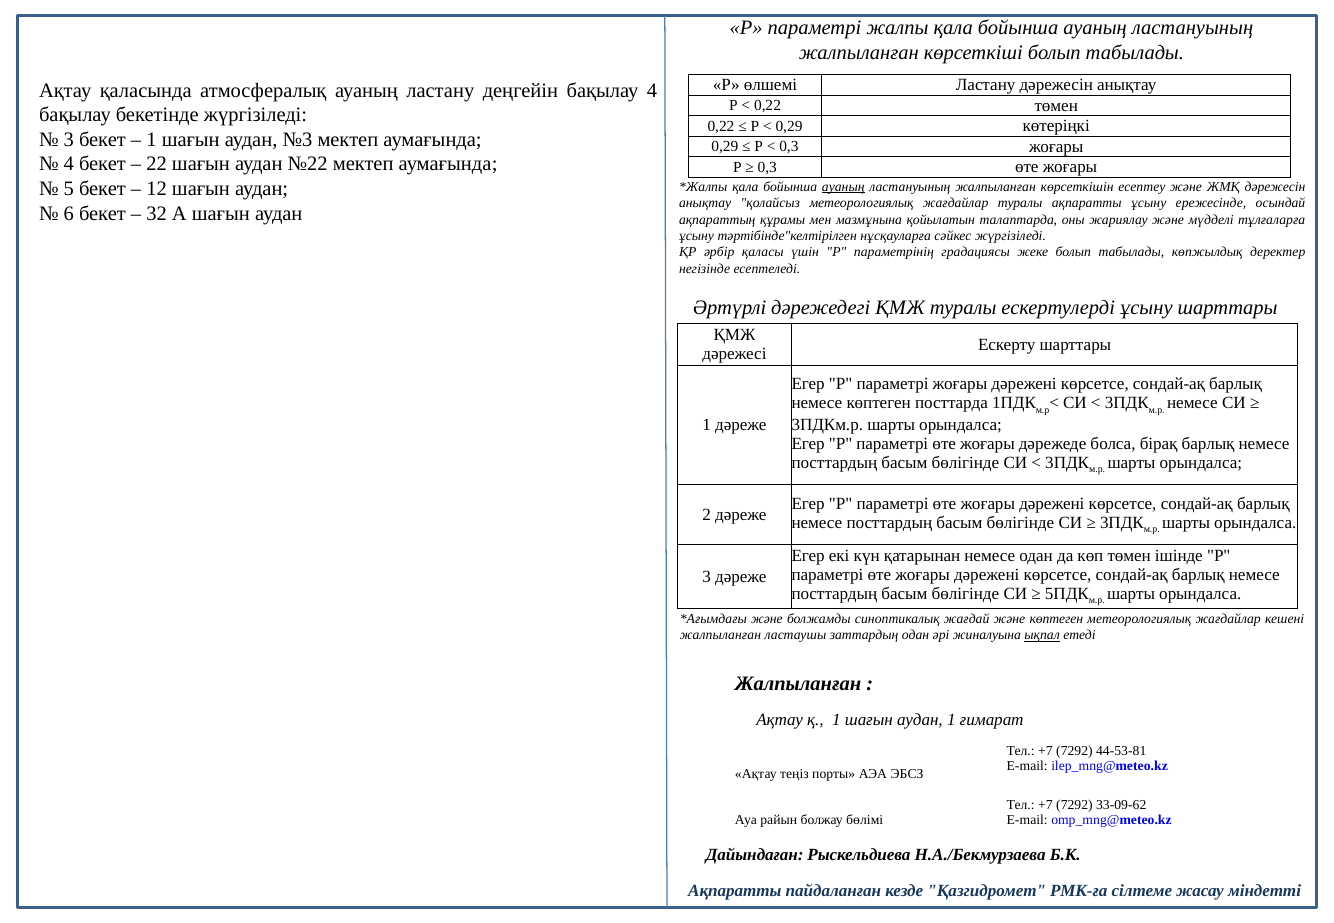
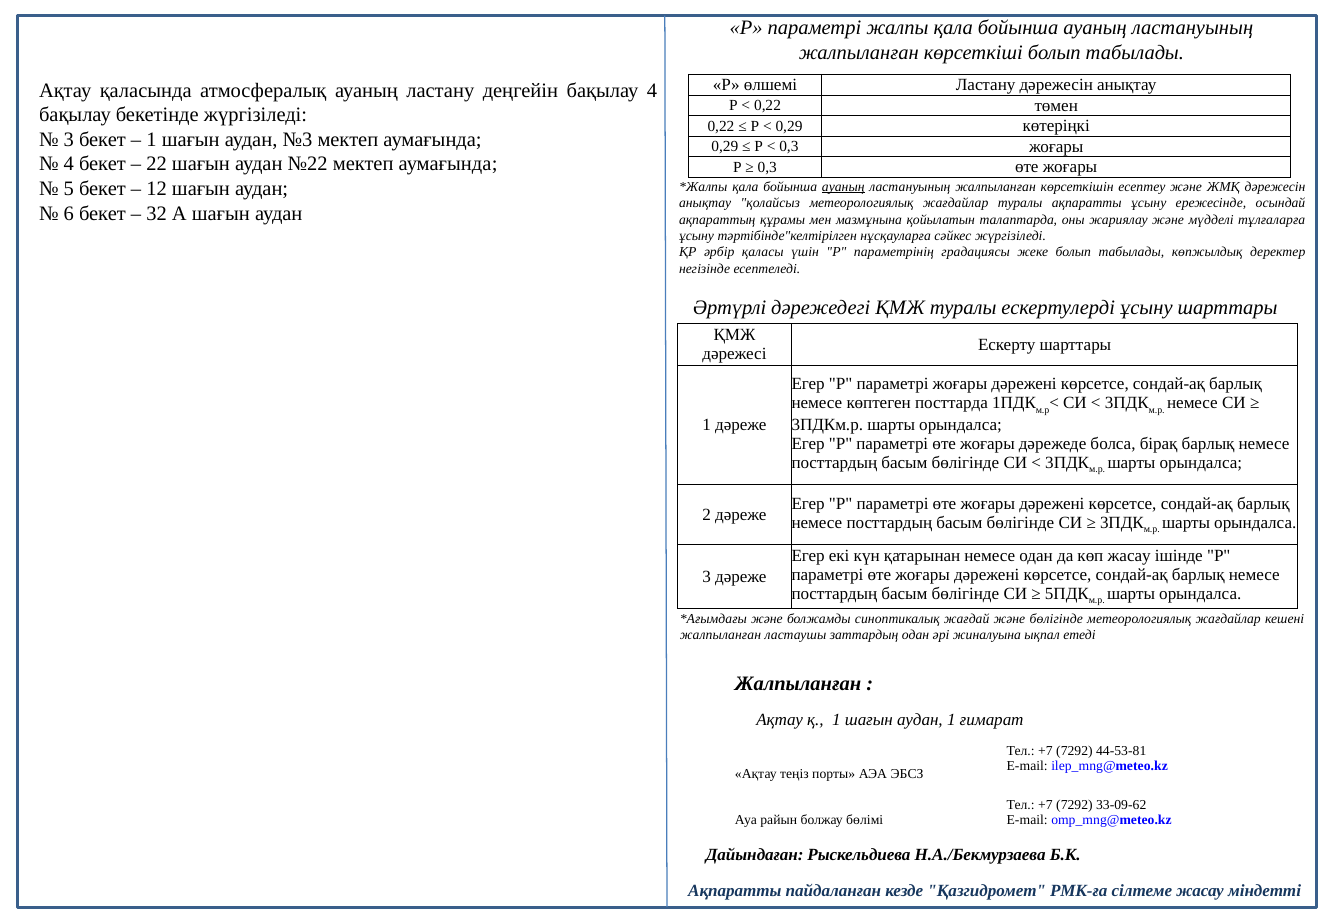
көп төмен: төмен -> жасау (1129, 557)
және көптеген: көптеген -> бөлігінде (1056, 619)
ықпал underline: present -> none (1042, 635)
